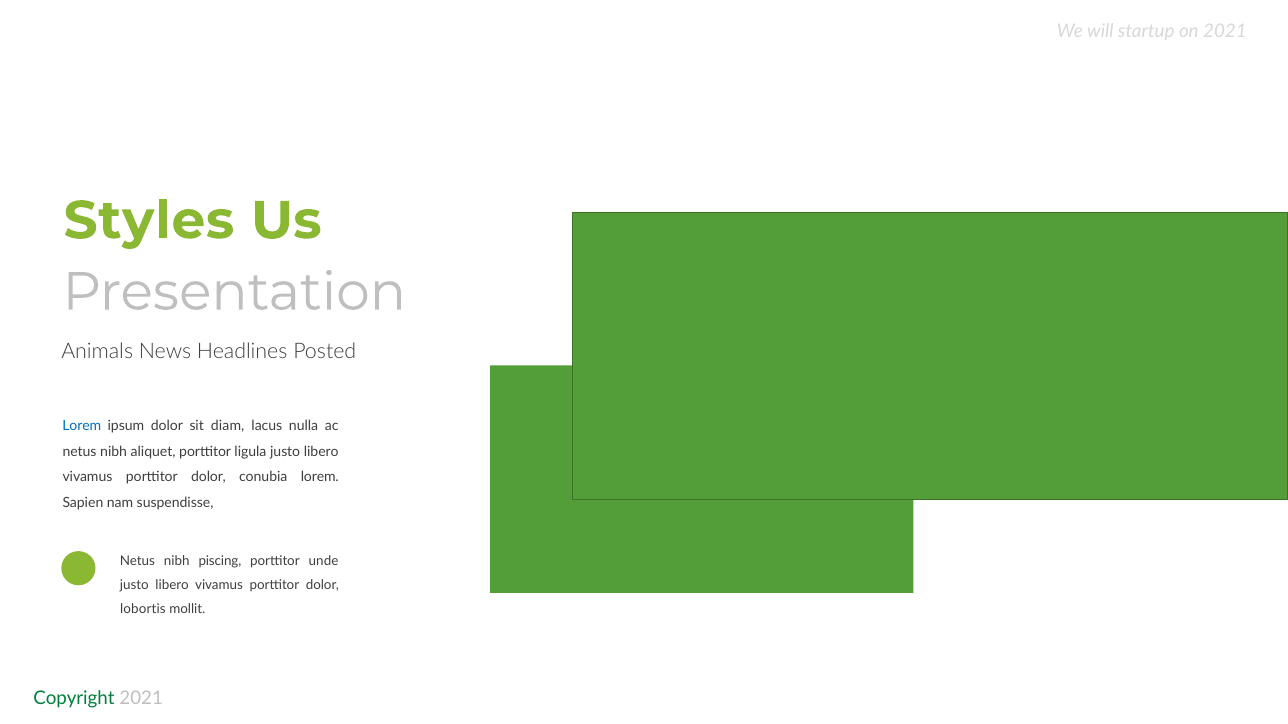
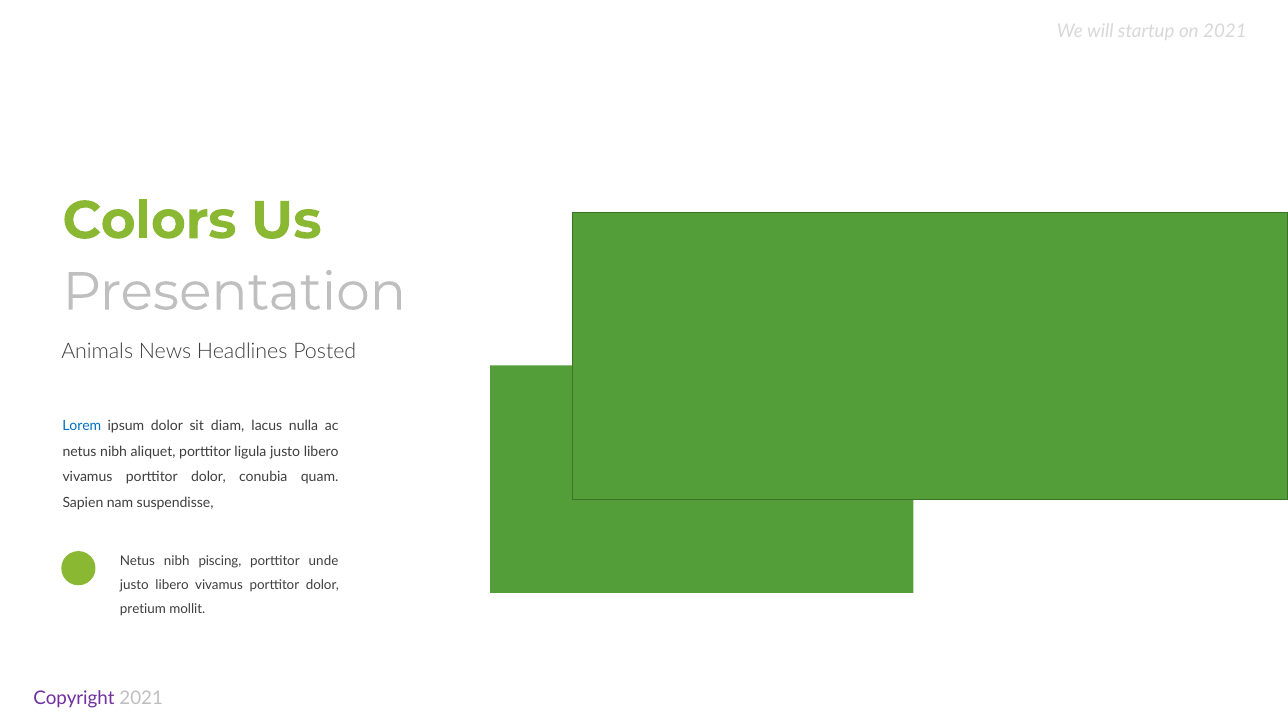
Styles: Styles -> Colors (149, 221)
conubia lorem: lorem -> quam (320, 477)
lobortis: lobortis -> pretium (143, 610)
Copyright colour: green -> purple (74, 699)
